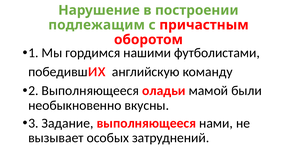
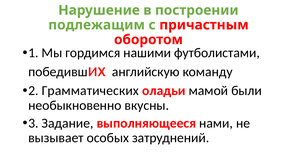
2 Выполняющееся: Выполняющееся -> Грамматических (90, 91)
